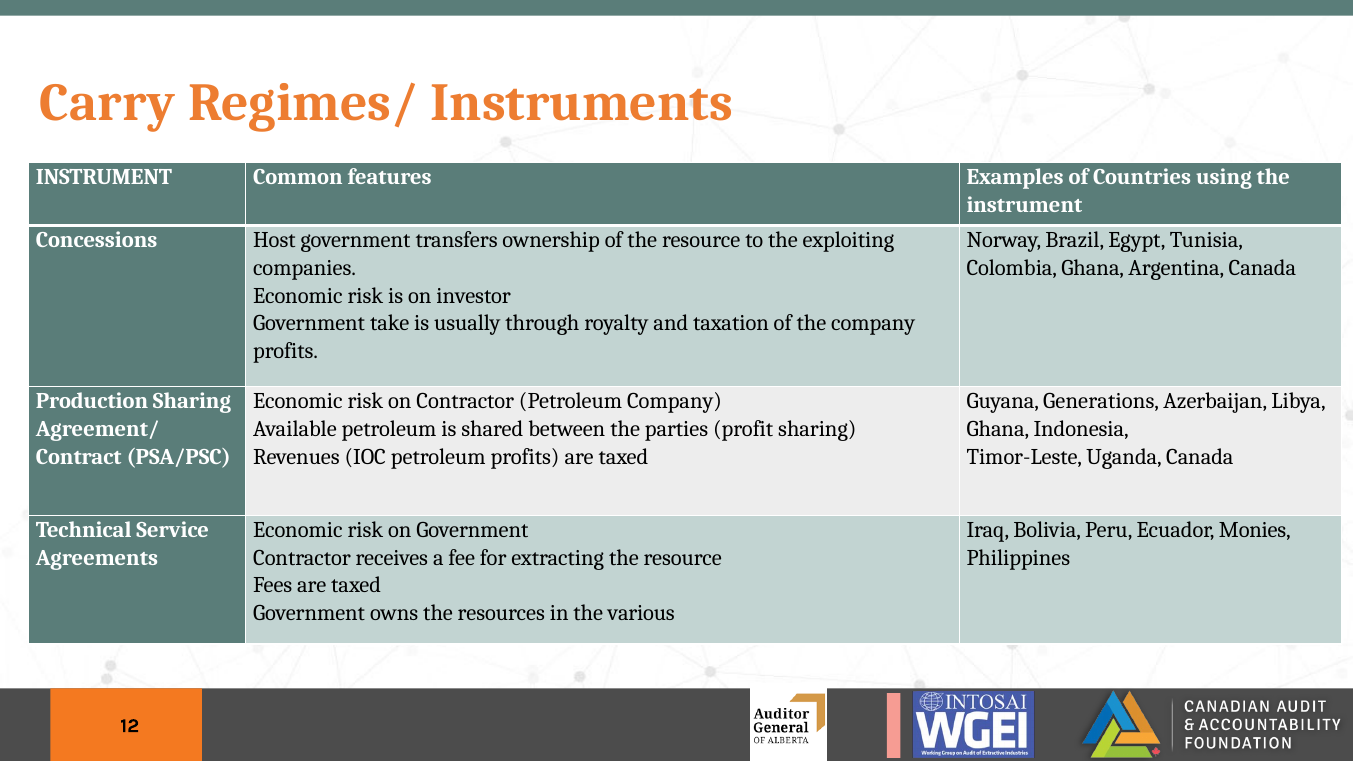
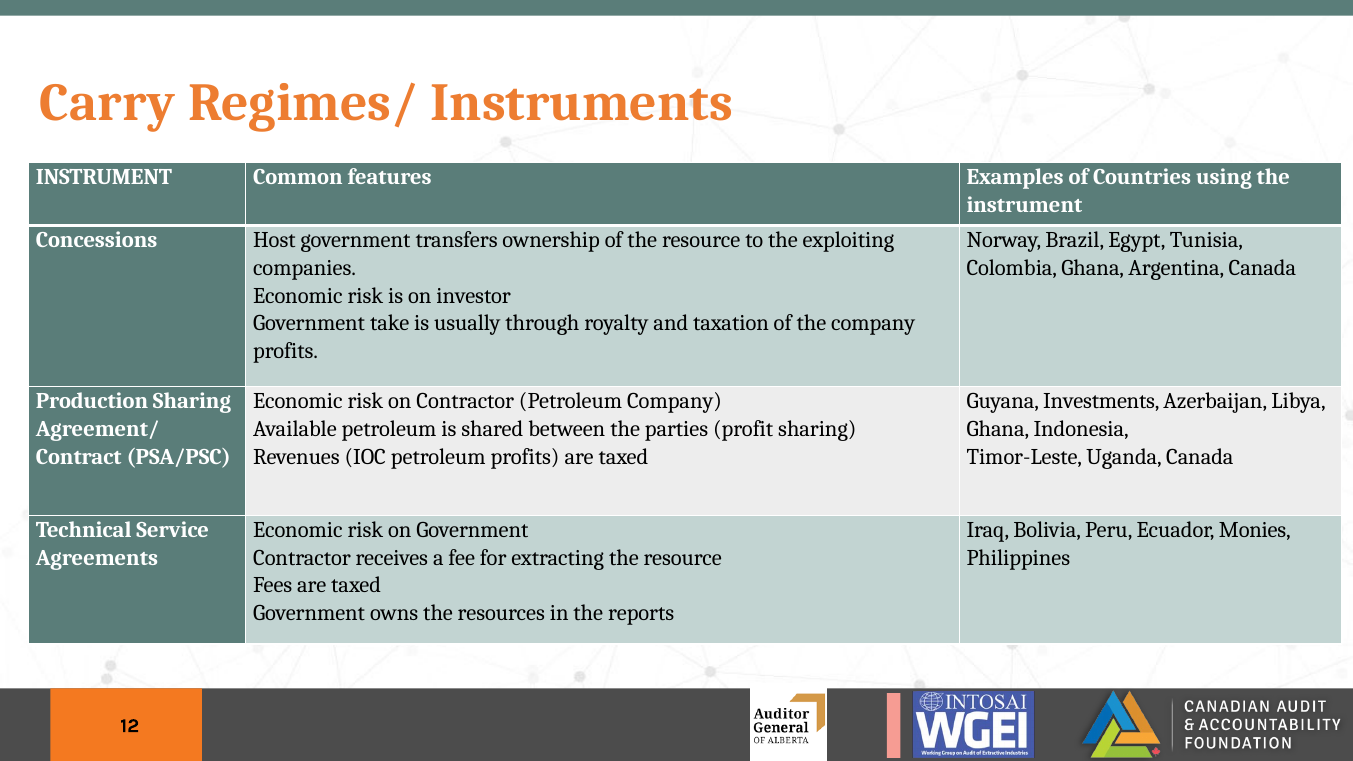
Generations: Generations -> Investments (1101, 402)
various: various -> reports (641, 613)
